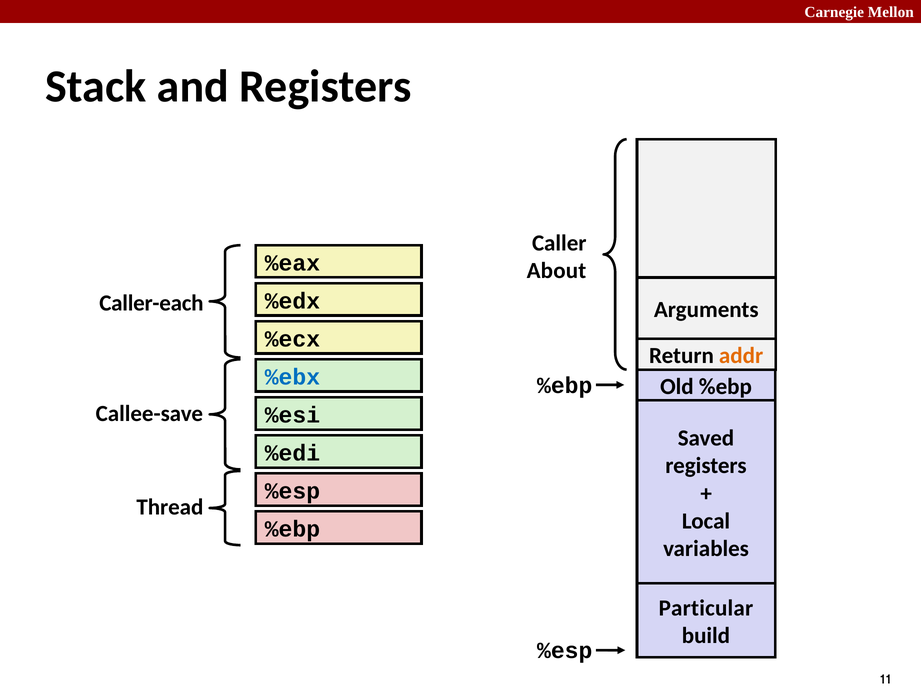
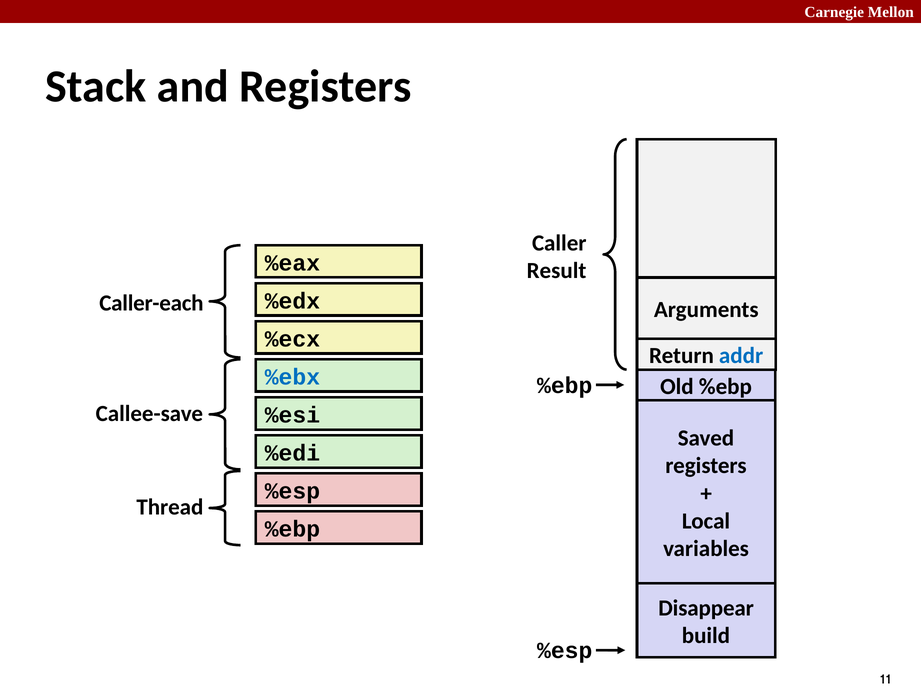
About: About -> Result (557, 270)
addr colour: orange -> blue (741, 356)
Particular: Particular -> Disappear (706, 608)
